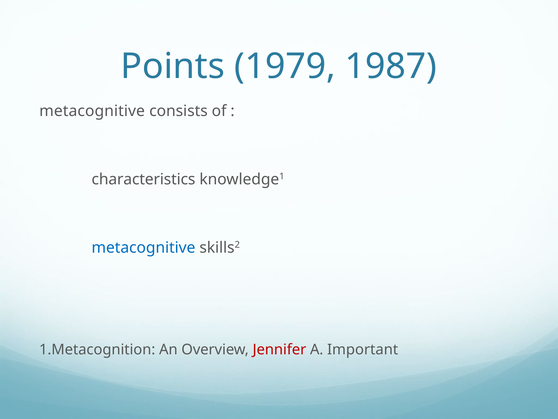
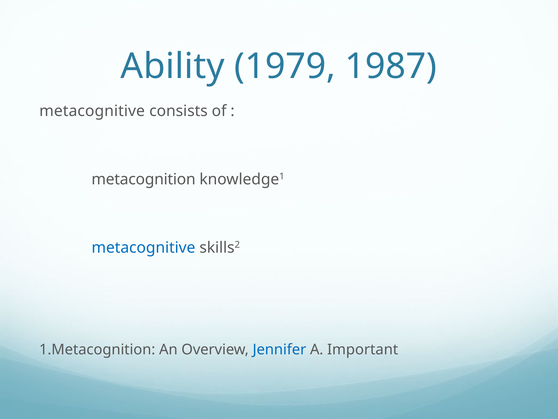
Points: Points -> Ability (173, 66)
characteristics: characteristics -> metacognition (144, 179)
Jennifer colour: red -> blue (279, 349)
